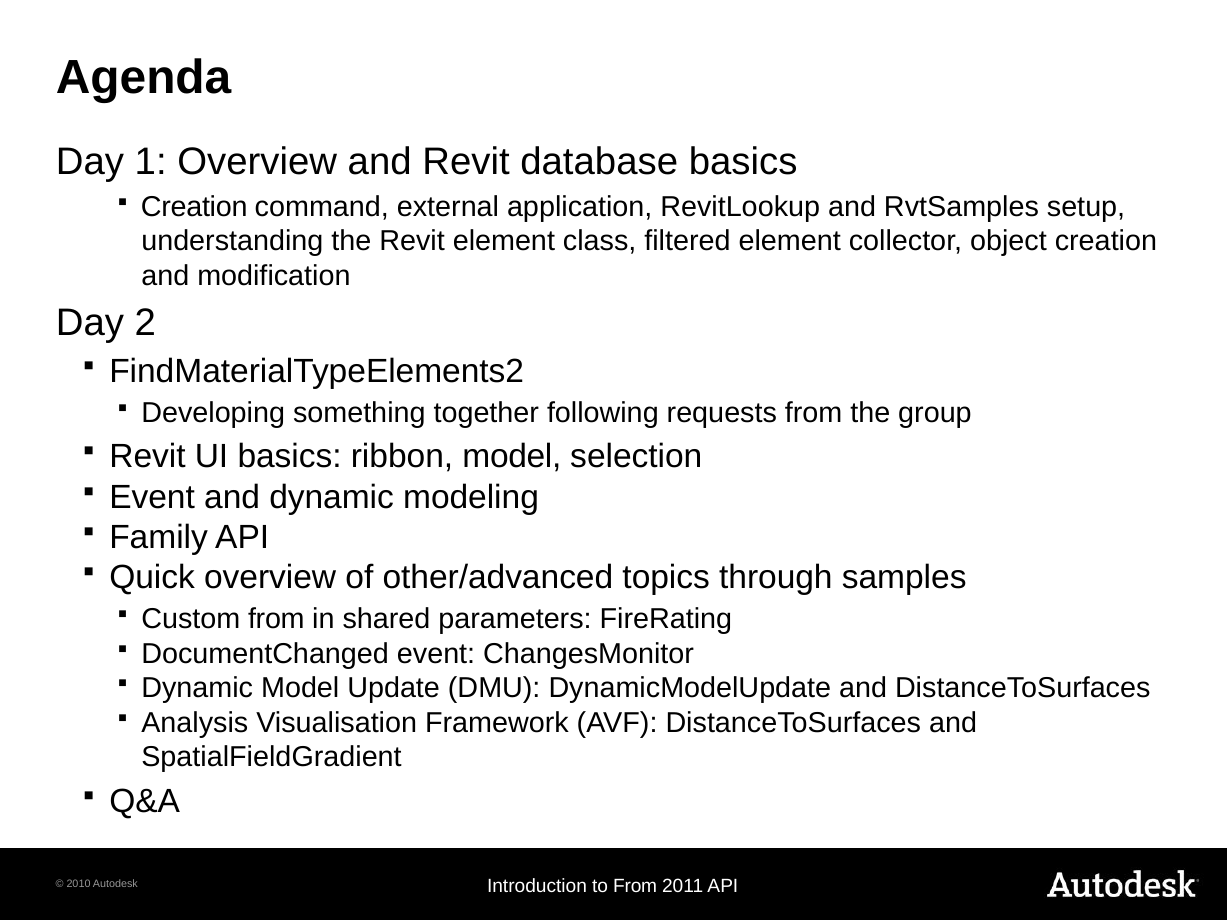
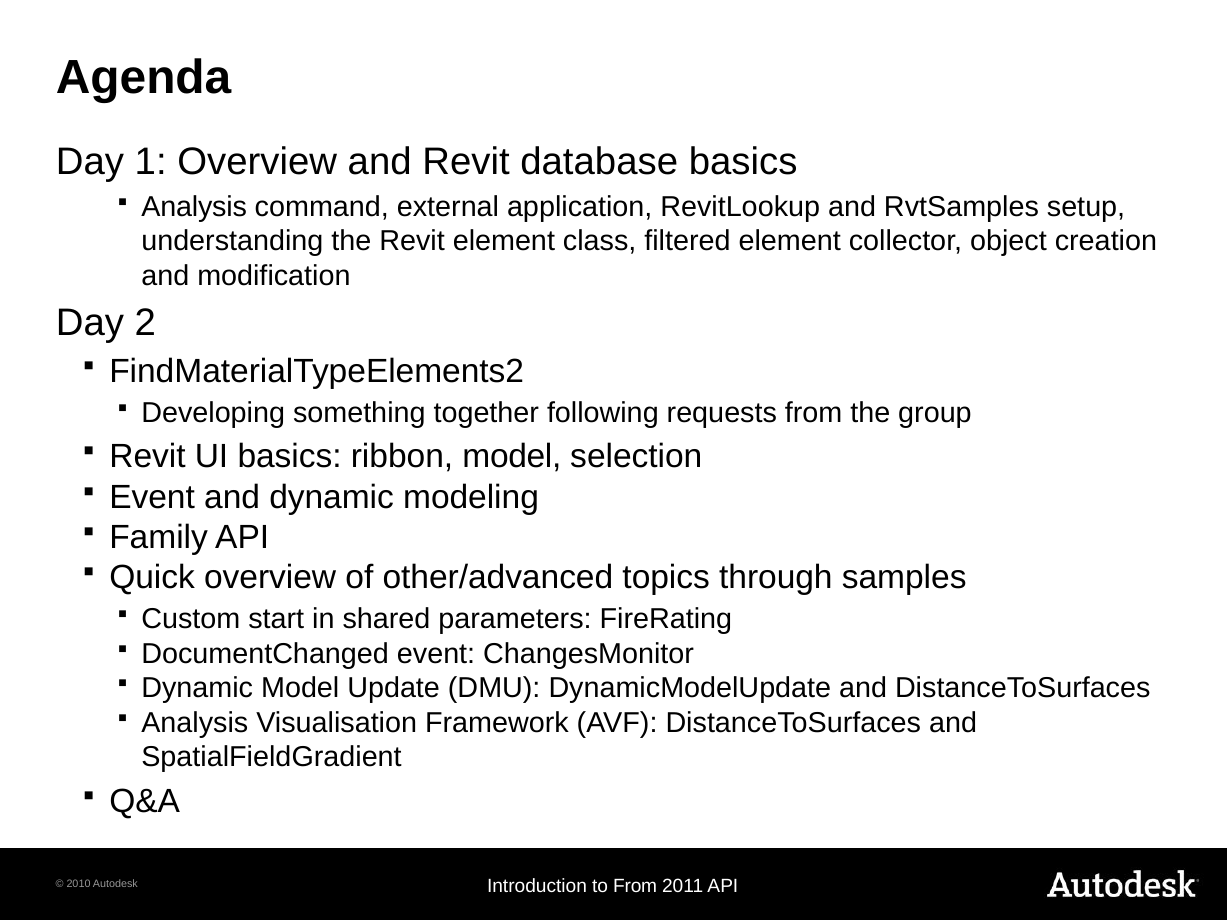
Creation: Creation -> Analysis (194, 207)
Custom from: from -> start (276, 620)
